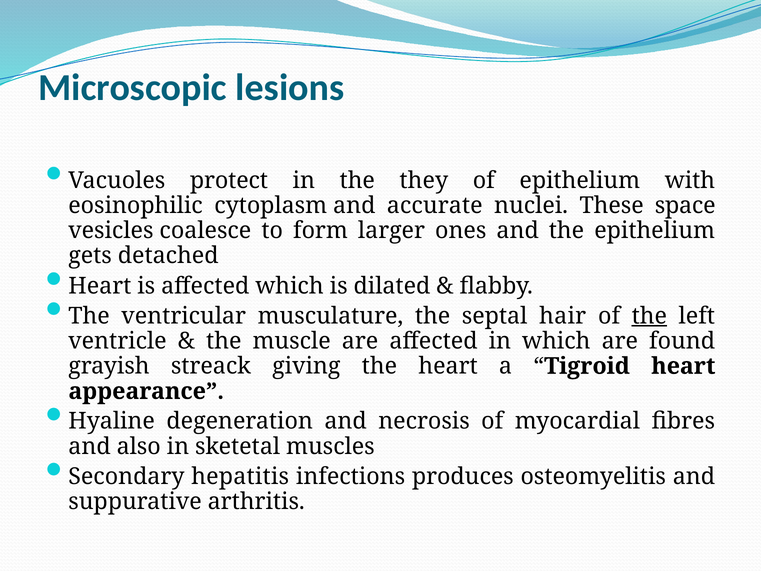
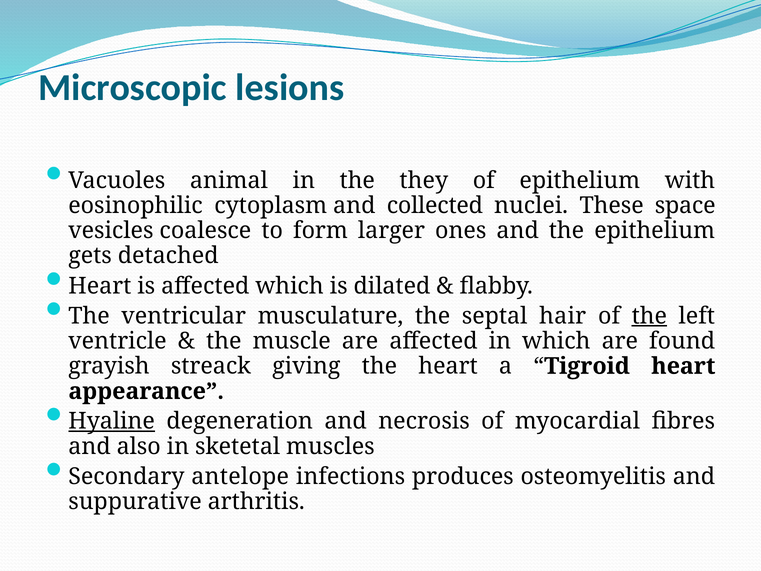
protect: protect -> animal (229, 180)
accurate: accurate -> collected (435, 205)
Hyaline underline: none -> present (112, 421)
hepatitis: hepatitis -> antelope (240, 476)
